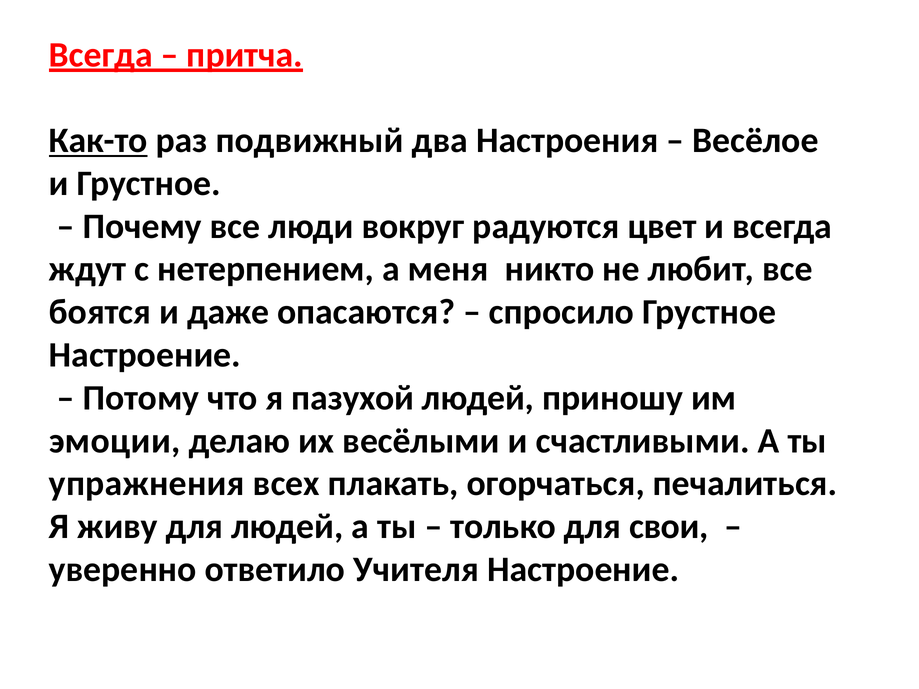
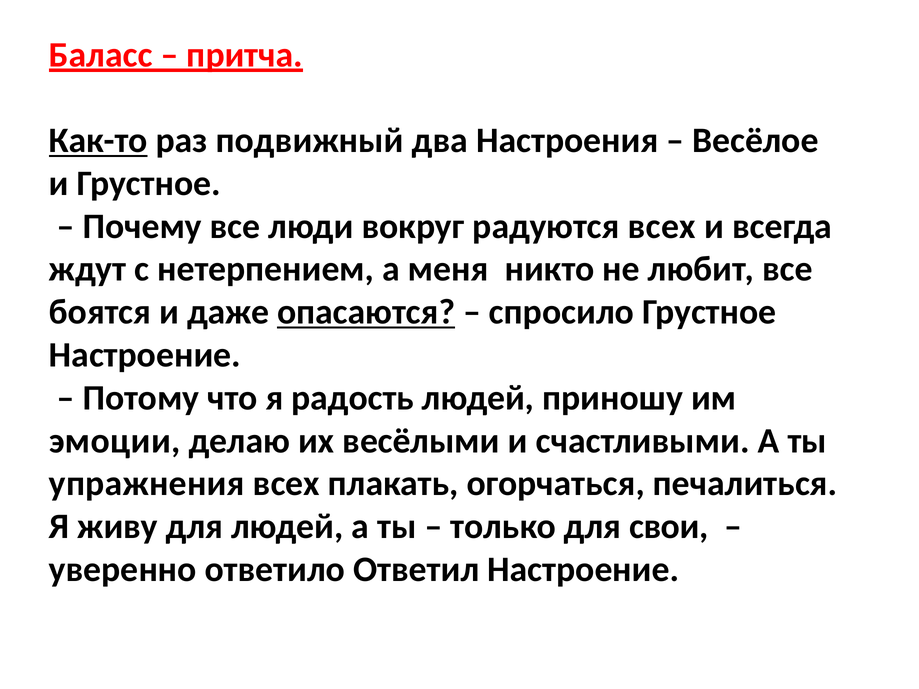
Всегда: Всегда -> Баласс (101, 55)
радуются цвет: цвет -> всех (662, 226)
опасаются underline: none -> present (366, 312)
пазухой: пазухой -> радость (353, 398)
Учителя: Учителя -> Ответил (416, 570)
